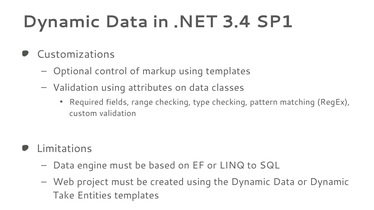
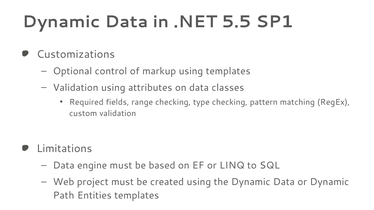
3.4: 3.4 -> 5.5 (237, 22)
Take: Take -> Path (64, 196)
